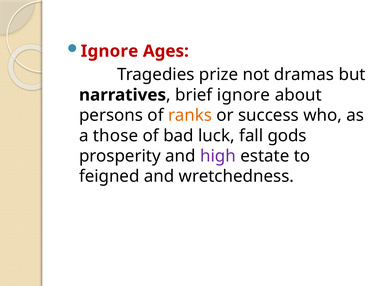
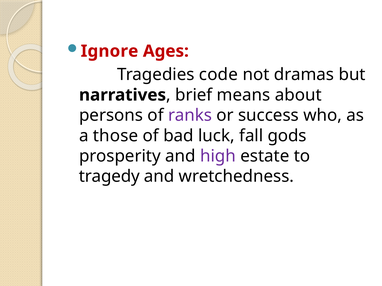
prize: prize -> code (218, 75)
brief ignore: ignore -> means (244, 95)
ranks colour: orange -> purple (190, 116)
feigned: feigned -> tragedy (109, 177)
